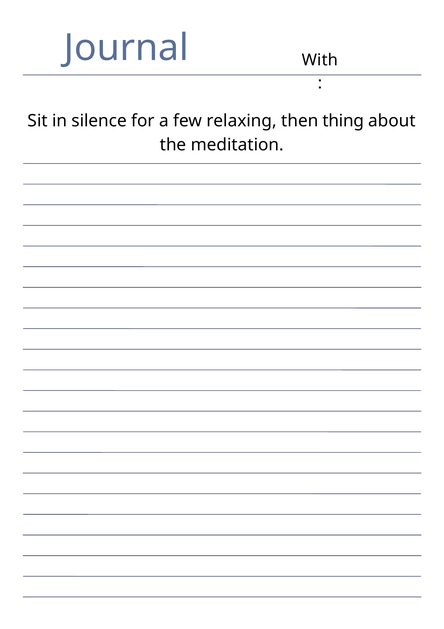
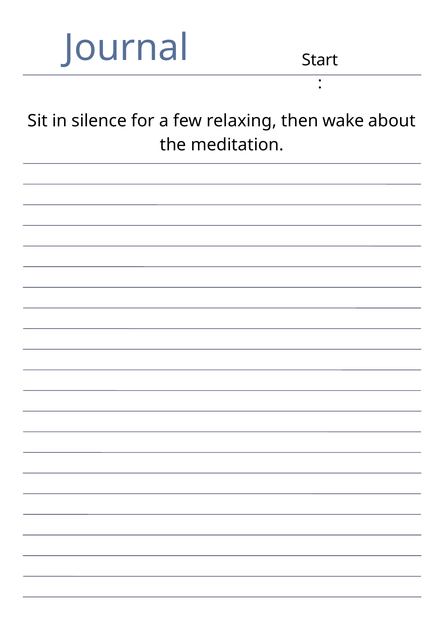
With: With -> Start (320, 60)
thing: thing -> wake (343, 121)
